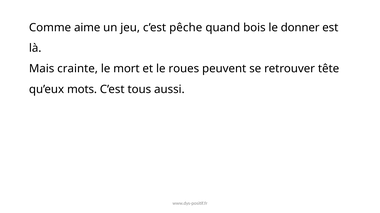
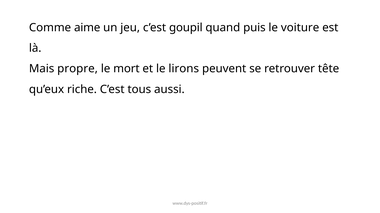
pêche: pêche -> goupil (186, 28)
bois: bois -> puis (254, 28)
donner: donner -> voiture (300, 28)
crainte: crainte -> propre (78, 69)
roues: roues -> lirons (184, 69)
mots: mots -> riche (82, 90)
